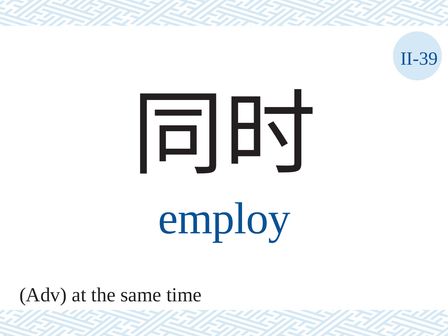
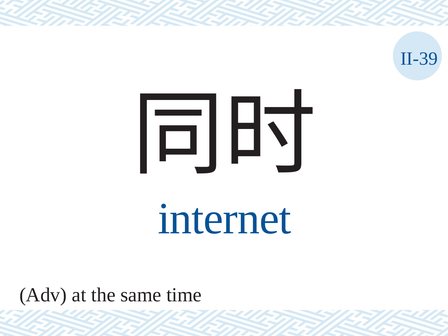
employ: employ -> internet (224, 219)
